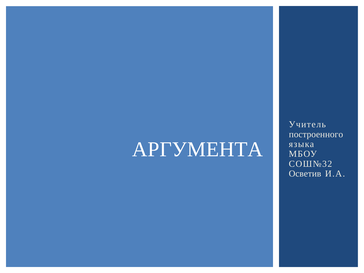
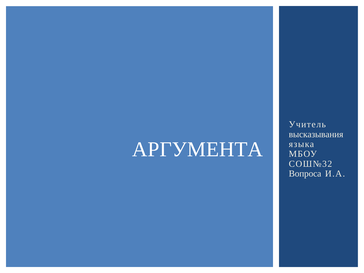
построенного: построенного -> высказывания (316, 134)
Осветив: Осветив -> Вопроса (305, 174)
